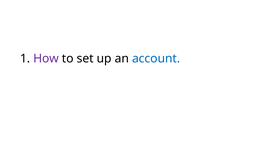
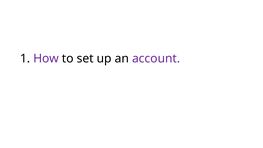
account colour: blue -> purple (156, 58)
